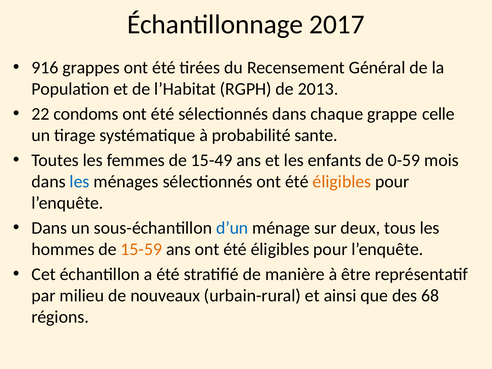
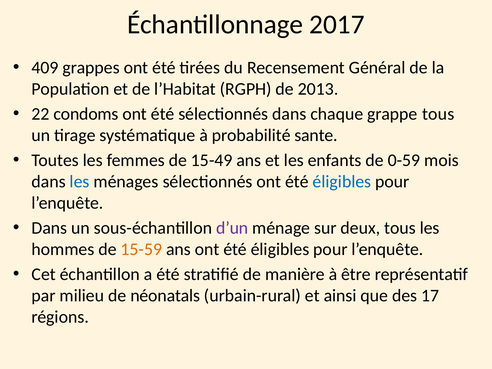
916: 916 -> 409 (45, 68)
grappe celle: celle -> tous (438, 114)
éligibles colour: orange -> blue (342, 182)
d’un colour: blue -> purple (232, 228)
nouveaux: nouveaux -> néonatals (165, 296)
68: 68 -> 17 (430, 296)
